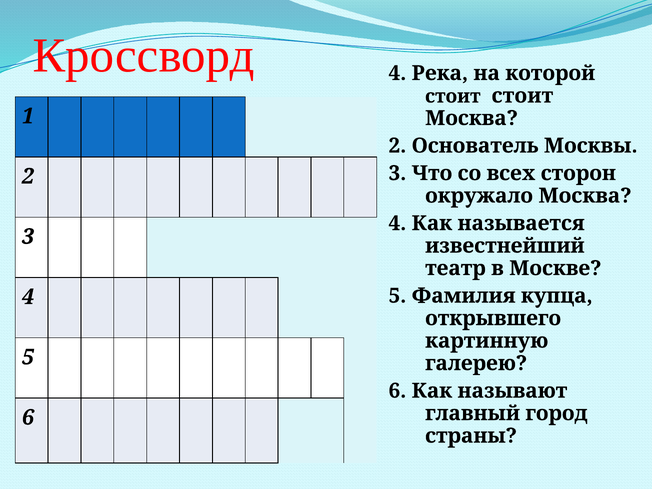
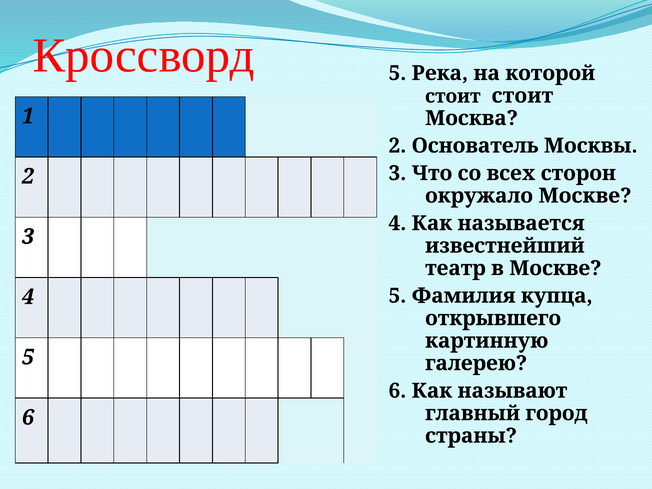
Кроссворд 4: 4 -> 5 (397, 73)
окружало Москва: Москва -> Москве (585, 196)
